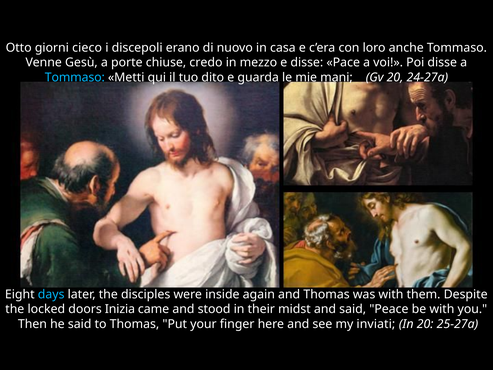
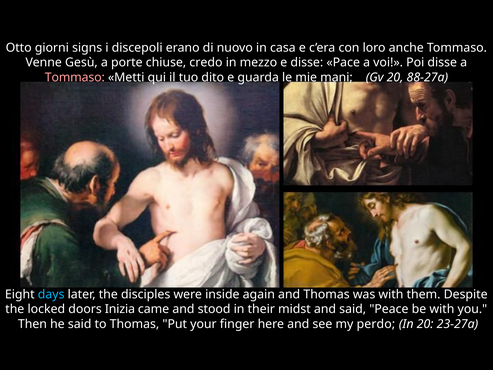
cieco: cieco -> signs (87, 48)
Tommaso colour: light blue -> pink (75, 77)
24-27a: 24-27a -> 88-27a (427, 77)
inviati: inviati -> perdo (376, 324)
25-27a: 25-27a -> 23-27a (457, 324)
